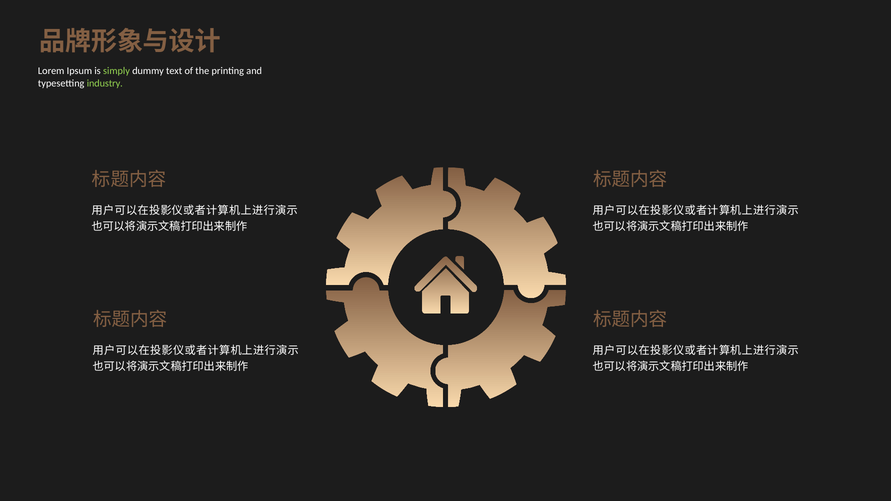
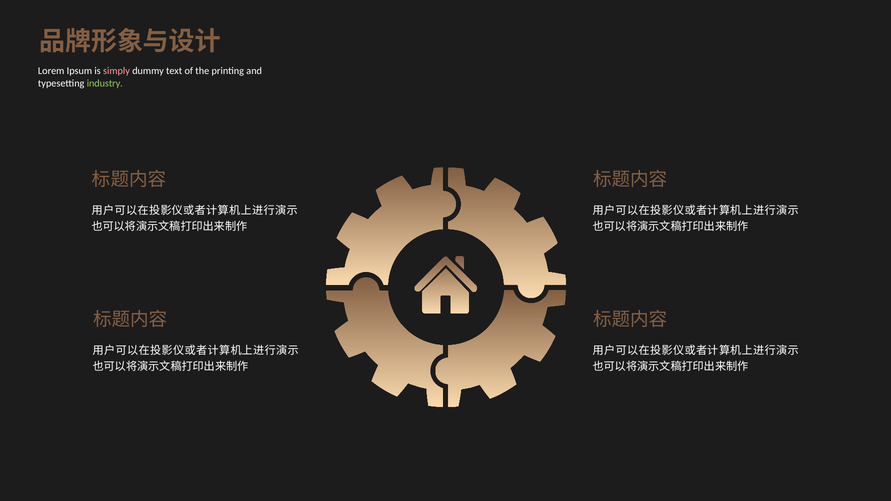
simply colour: light green -> pink (116, 71)
